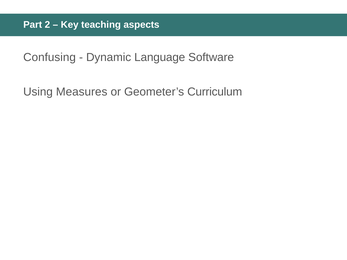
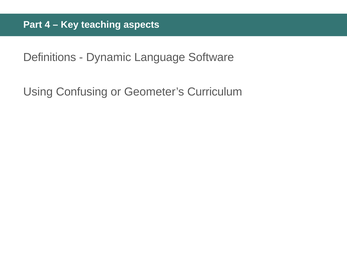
2: 2 -> 4 (47, 25)
Confusing: Confusing -> Definitions (50, 57)
Measures: Measures -> Confusing (82, 92)
